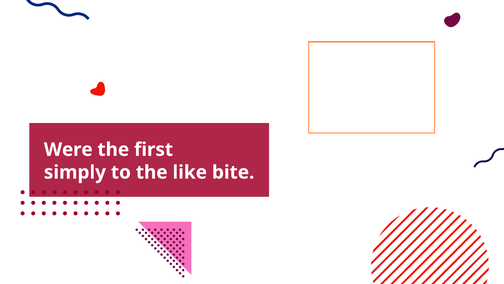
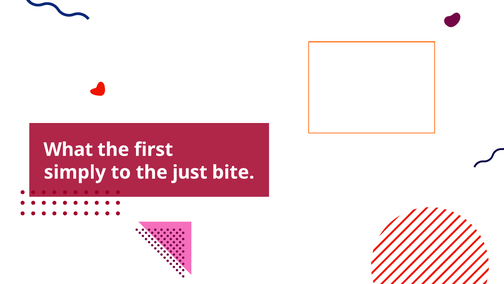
Were: Were -> What (68, 149)
like: like -> just (190, 172)
